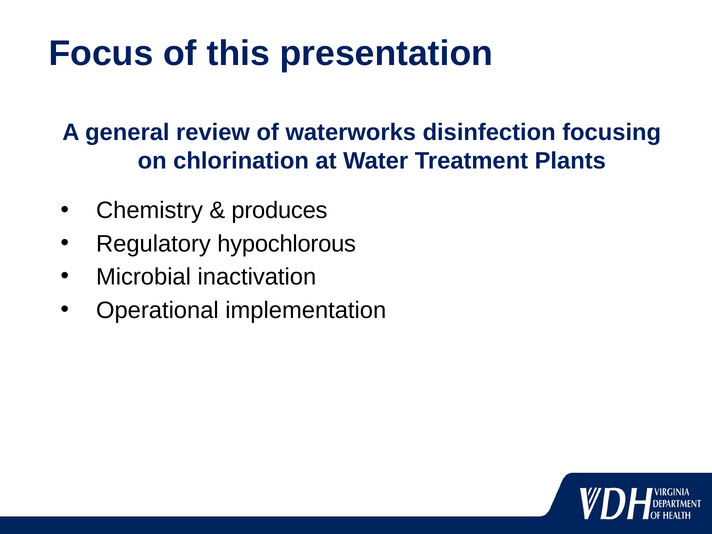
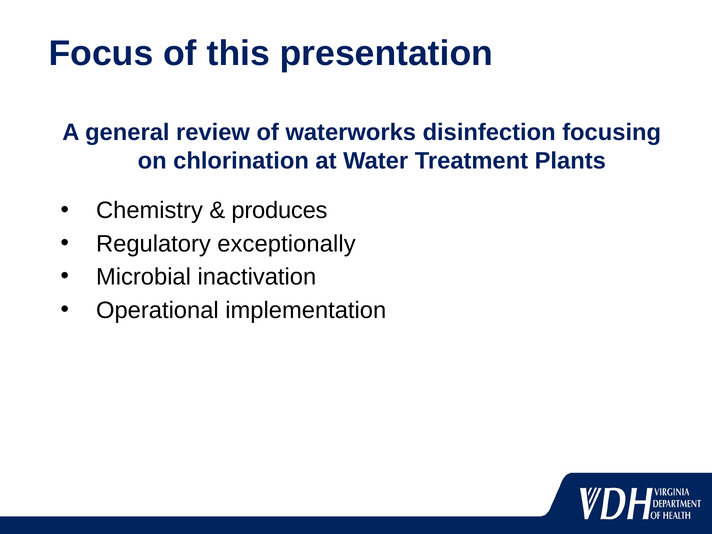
hypochlorous: hypochlorous -> exceptionally (286, 244)
